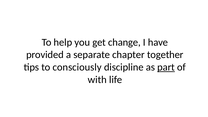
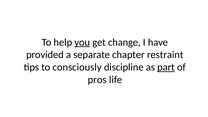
you underline: none -> present (82, 42)
together: together -> restraint (165, 55)
with: with -> pros (97, 80)
